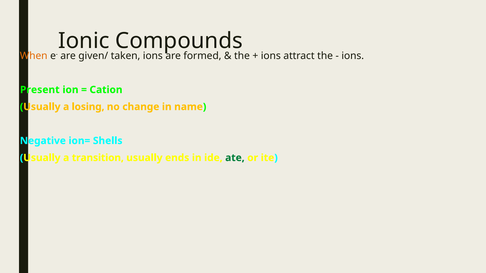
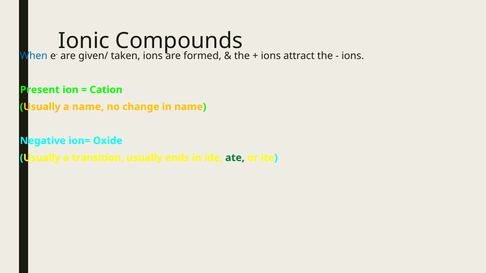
When colour: orange -> blue (34, 56)
a losing: losing -> name (88, 107)
Shells: Shells -> Oxide (108, 141)
